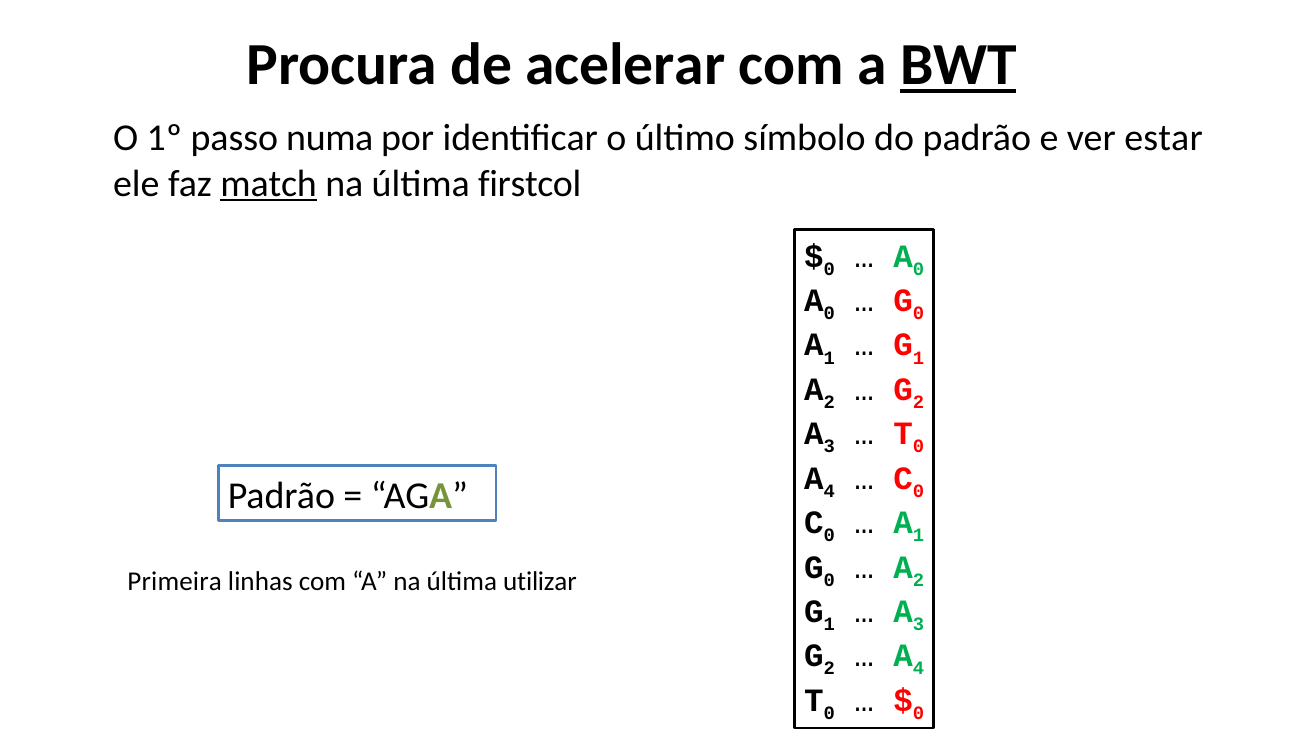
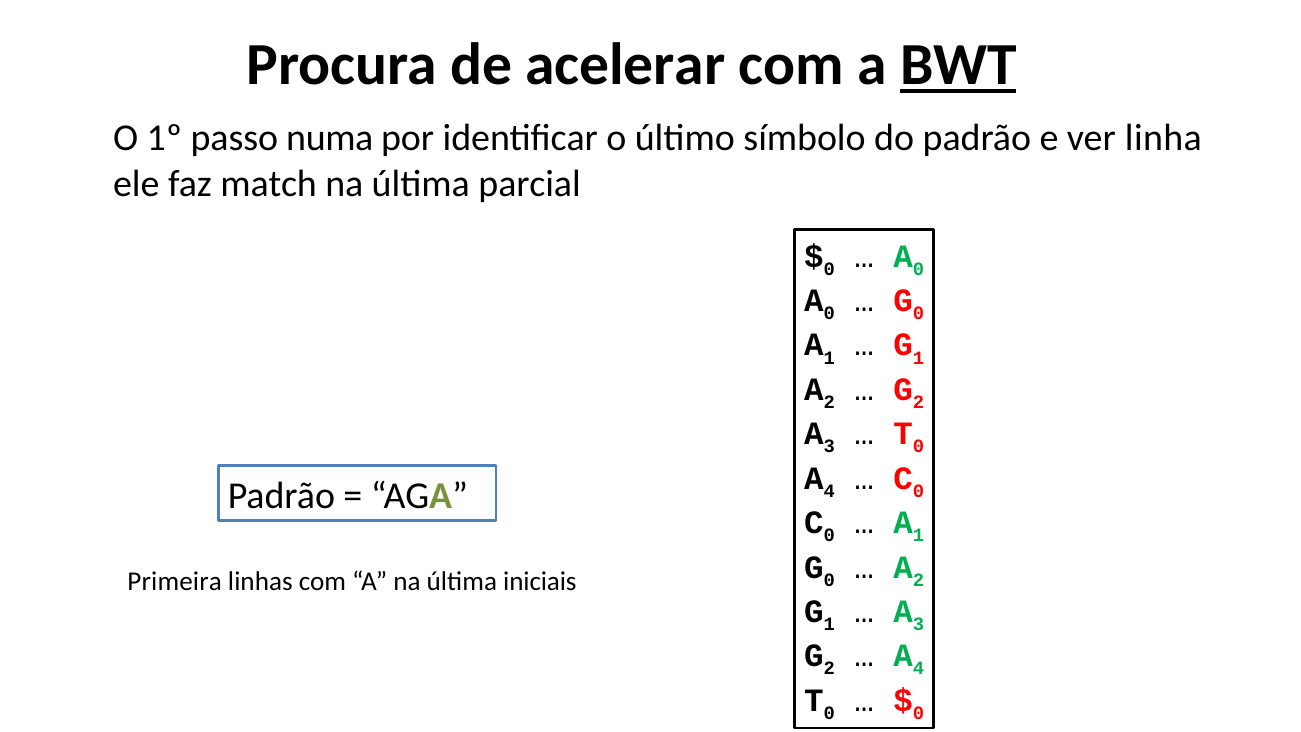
estar: estar -> linha (1163, 138)
match underline: present -> none (269, 183)
firstcol: firstcol -> parcial (530, 183)
utilizar: utilizar -> iniciais (540, 581)
